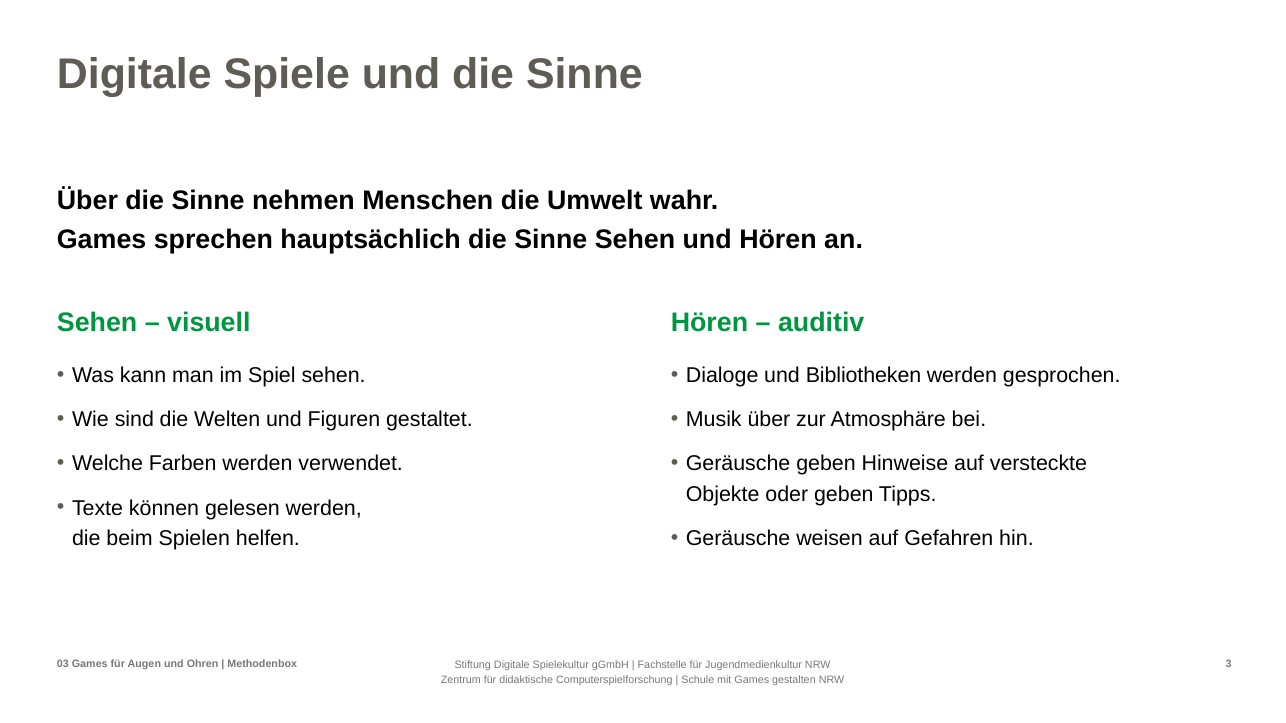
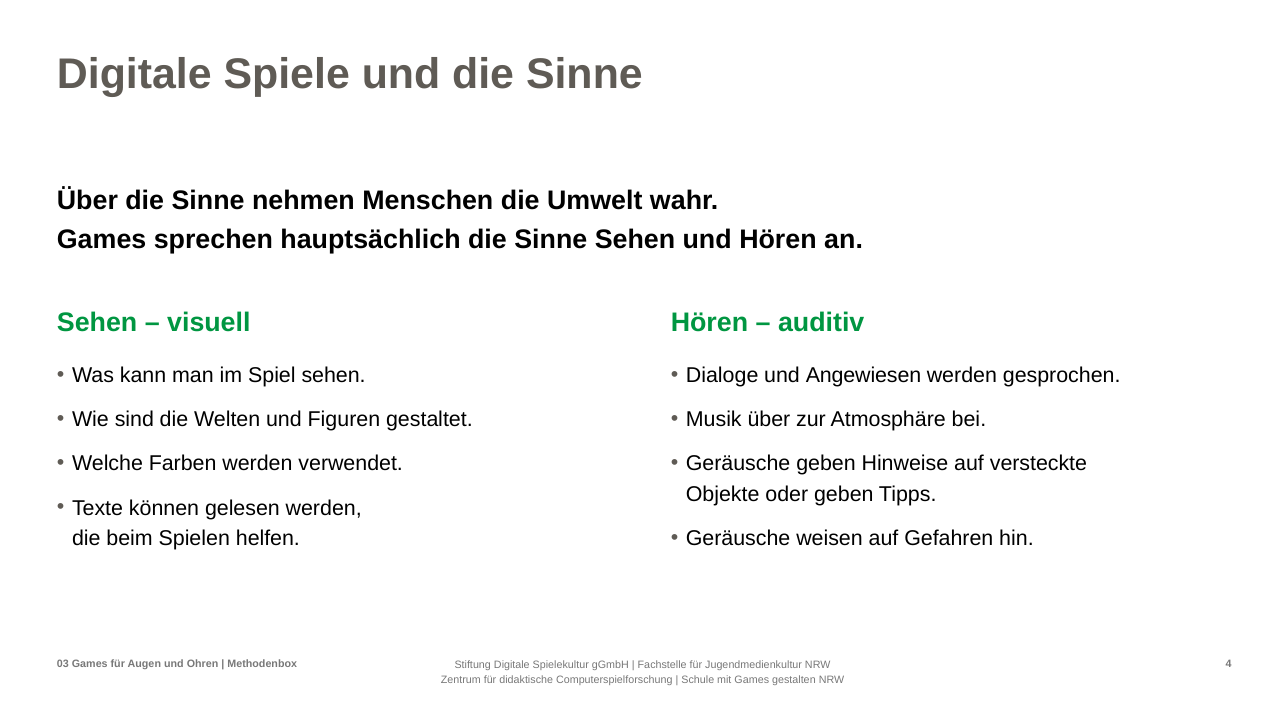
Bibliotheken: Bibliotheken -> Angewiesen (864, 376)
3: 3 -> 4 (1229, 664)
